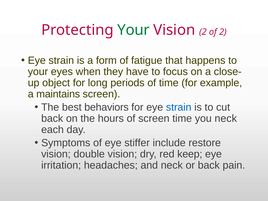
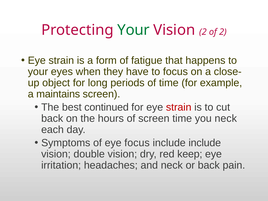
behaviors: behaviors -> continued (107, 107)
strain colour: blue -> red (179, 107)
eye stiffer: stiffer -> focus (137, 143)
include restore: restore -> include (205, 143)
